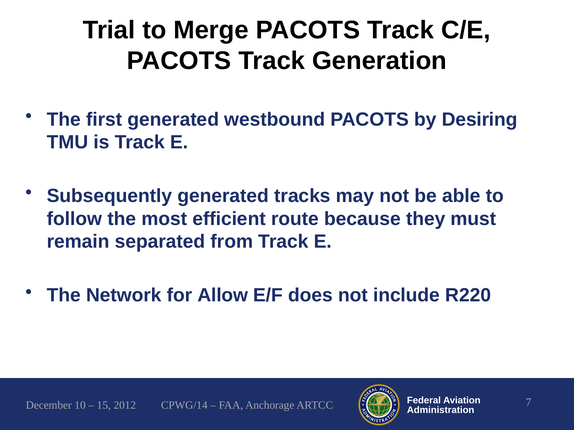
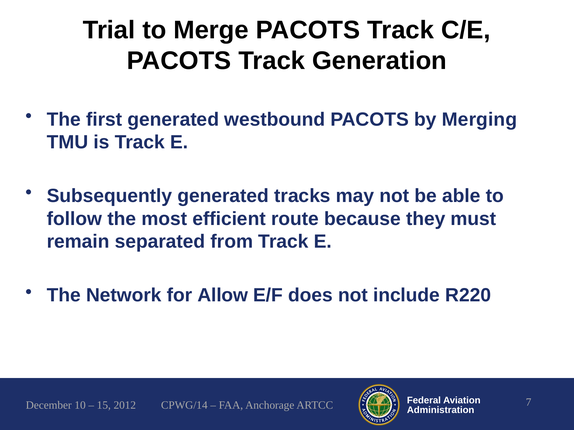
Desiring: Desiring -> Merging (479, 120)
